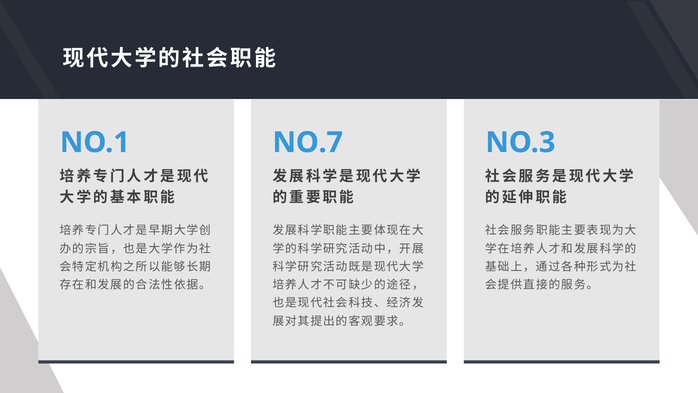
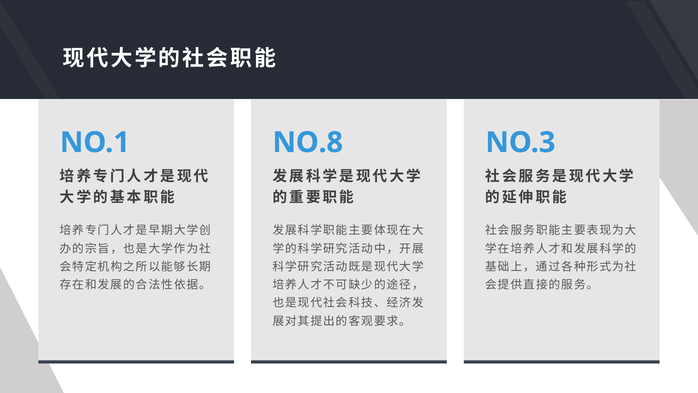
NO.7: NO.7 -> NO.8 (308, 142)
